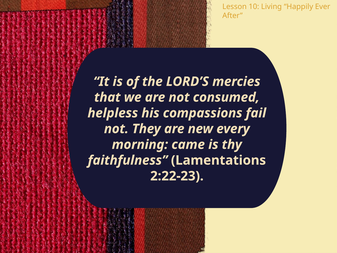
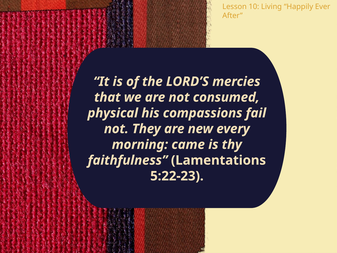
helpless: helpless -> physical (113, 113)
2:22-23: 2:22-23 -> 5:22-23 (177, 176)
